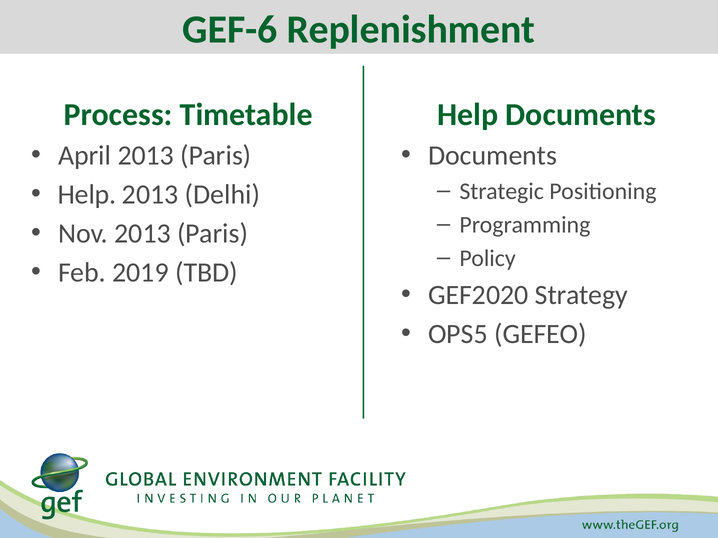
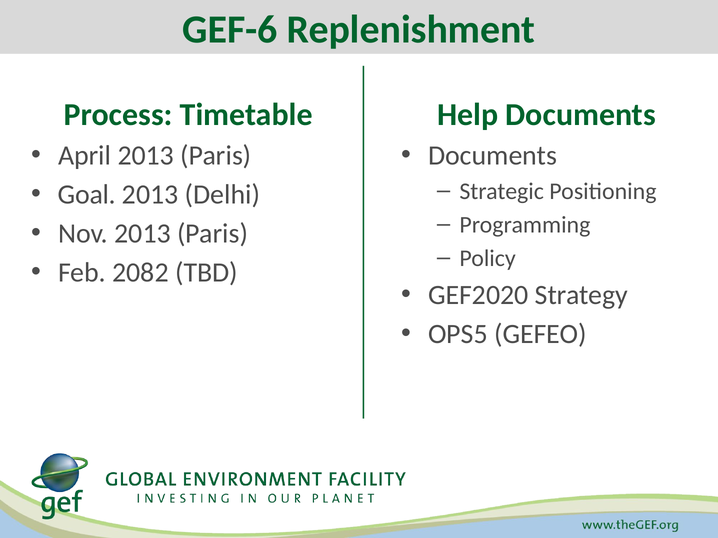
Help: Help -> Goal (87, 195)
2019: 2019 -> 2082 (140, 273)
